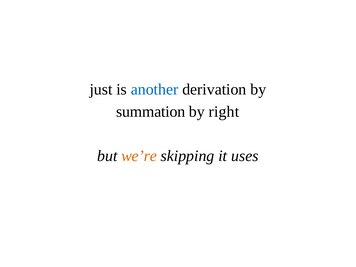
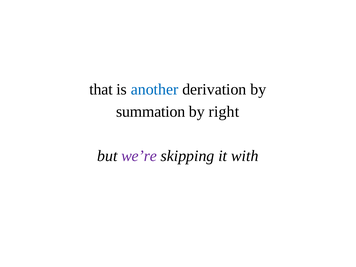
just: just -> that (101, 90)
we’re colour: orange -> purple (139, 156)
uses: uses -> with (245, 156)
